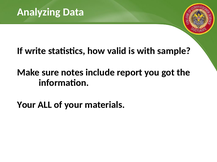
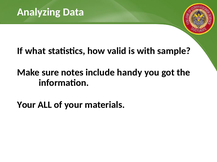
write: write -> what (35, 51)
report: report -> handy (130, 73)
